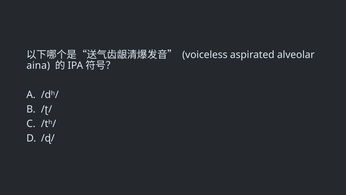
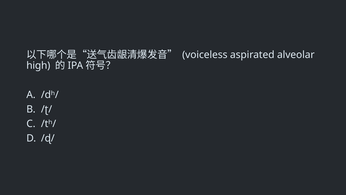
aina: aina -> high (38, 66)
